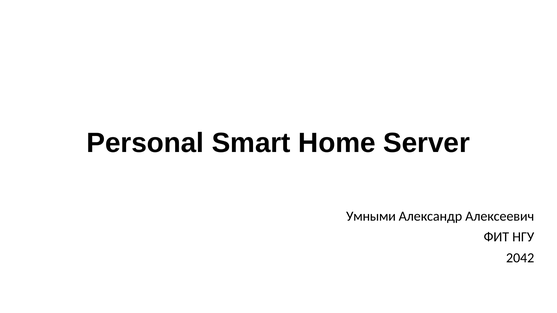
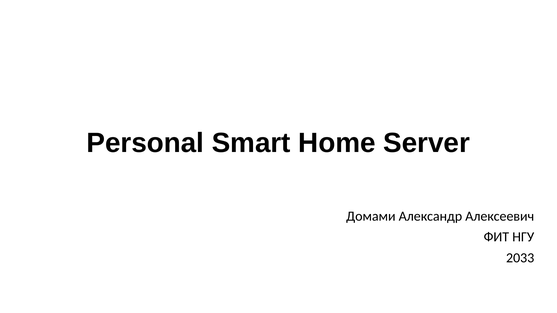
Умными: Умными -> Домами (371, 216)
2042: 2042 -> 2033 (520, 258)
